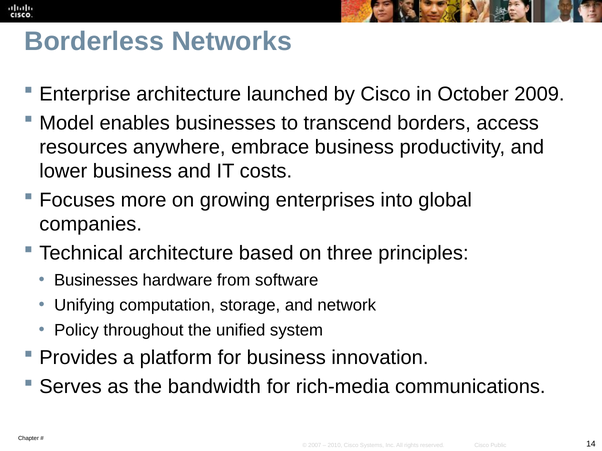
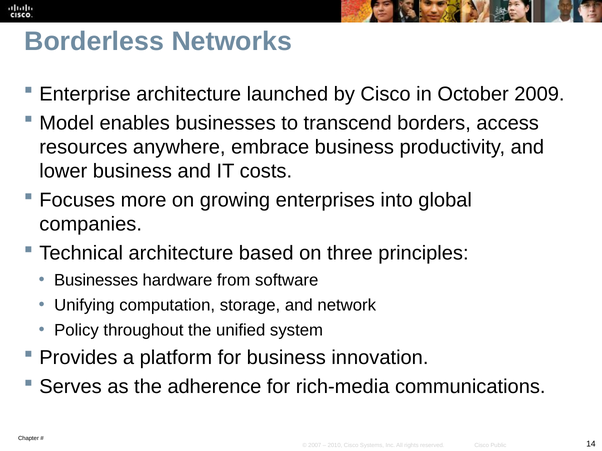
bandwidth: bandwidth -> adherence (214, 387)
